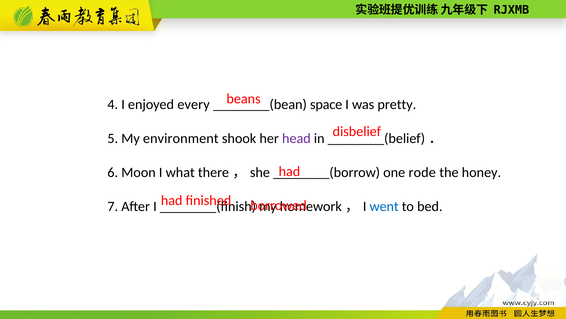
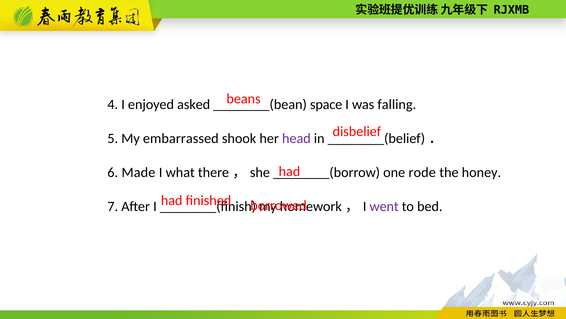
every: every -> asked (194, 104)
pretty: pretty -> falling (397, 104)
environment: environment -> embarrassed (181, 138)
Moon: Moon -> Made (138, 172)
went colour: blue -> purple (384, 206)
